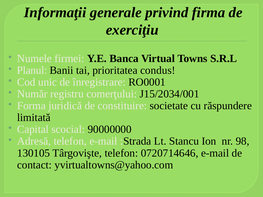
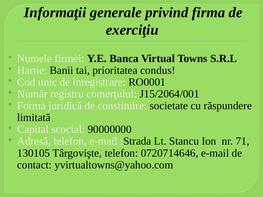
Planul: Planul -> Hartie (32, 70)
J15/2034/001: J15/2034/001 -> J15/2064/001 (170, 94)
98: 98 -> 71 (243, 141)
